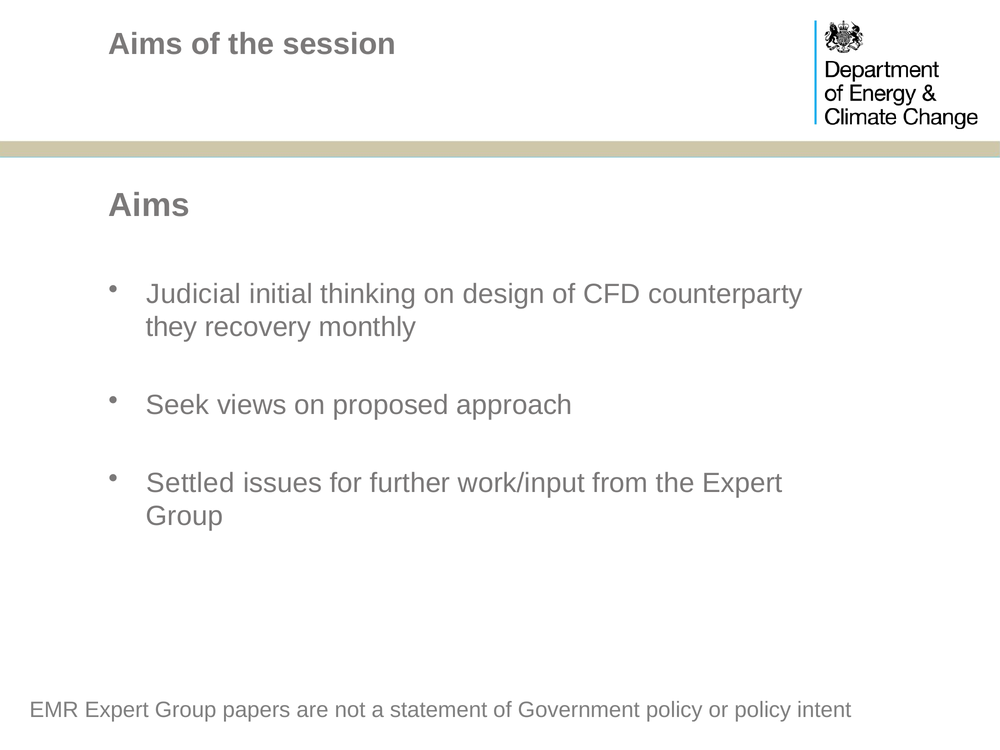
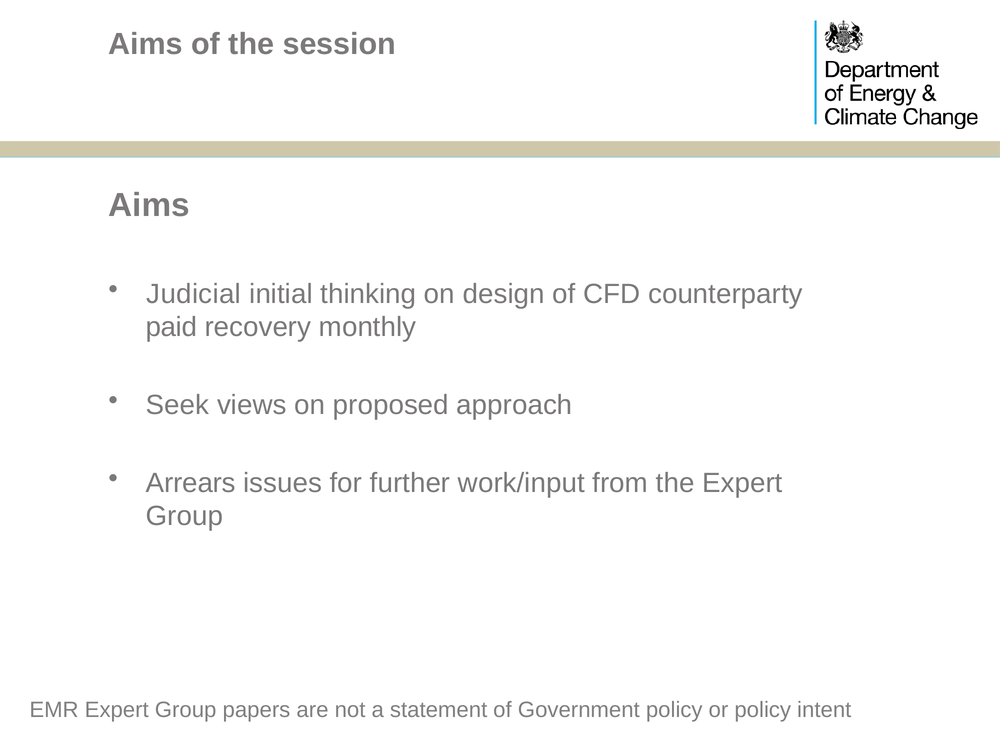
they: they -> paid (171, 327)
Settled: Settled -> Arrears (191, 483)
